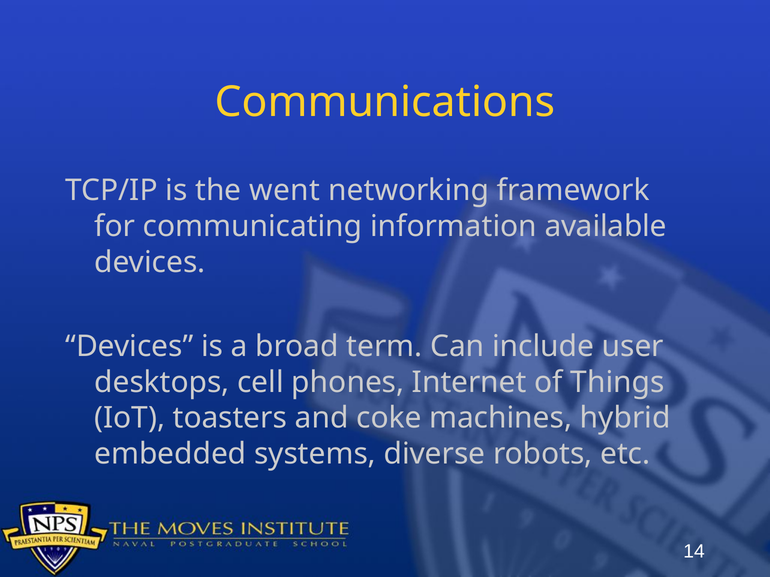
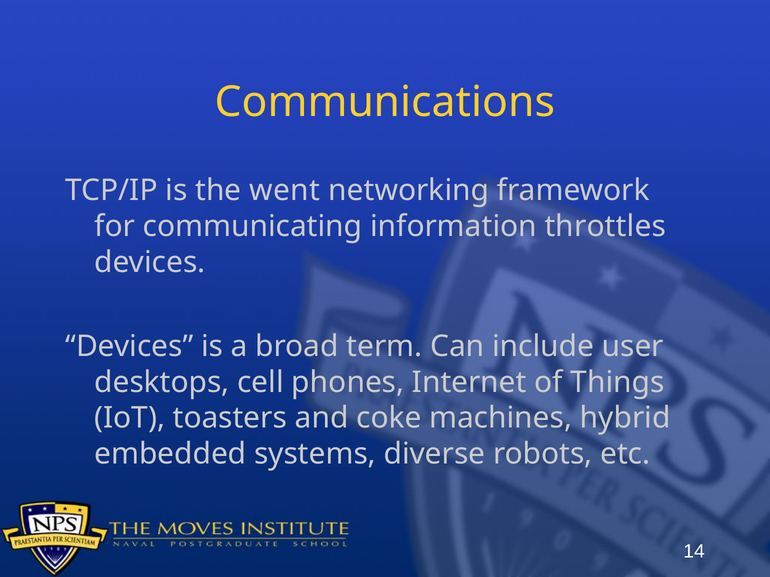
available: available -> throttles (605, 227)
